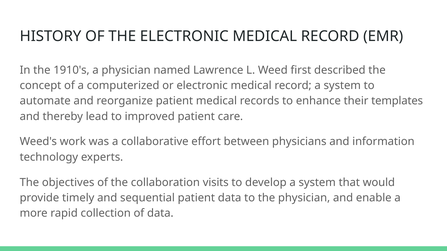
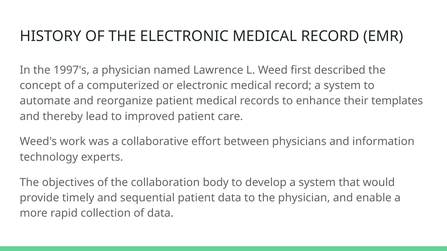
1910's: 1910's -> 1997's (71, 70)
visits: visits -> body (216, 183)
